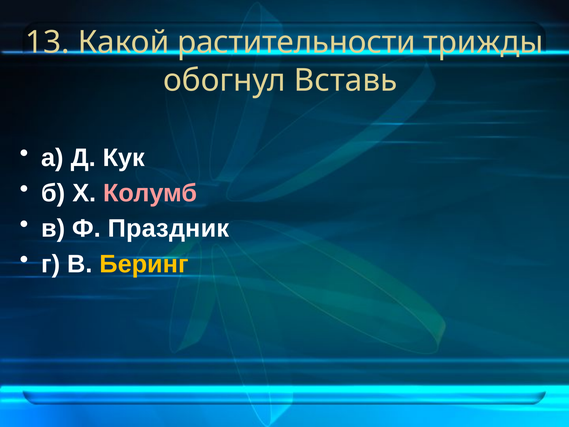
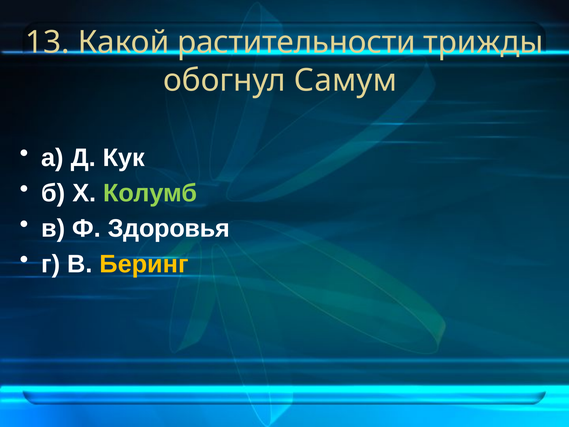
Вставь: Вставь -> Самум (346, 80)
Колумб colour: pink -> light green (150, 193)
Праздник: Праздник -> Здоровья (169, 228)
